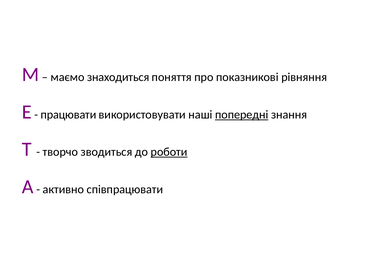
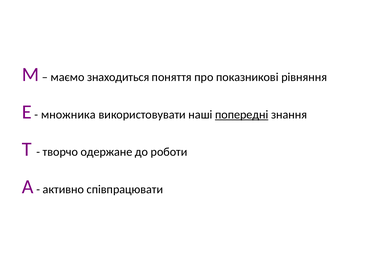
працювати: працювати -> множника (68, 115)
зводиться: зводиться -> одержане (106, 152)
роботи underline: present -> none (169, 152)
